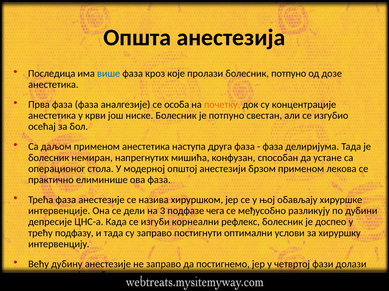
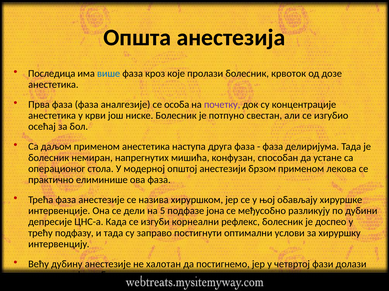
болесник потпуно: потпуно -> крвоток (289, 74)
почетку colour: orange -> purple (222, 105)
3: 3 -> 5 (163, 211)
чега: чега -> јона (215, 211)
не заправо: заправо -> халотан (164, 265)
